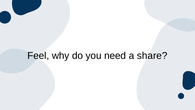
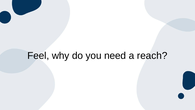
share: share -> reach (152, 56)
